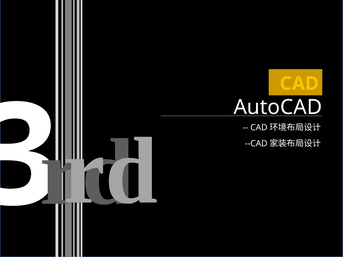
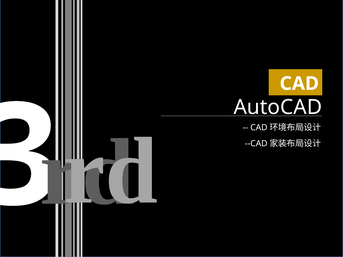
CAD colour: yellow -> white (299, 84)
